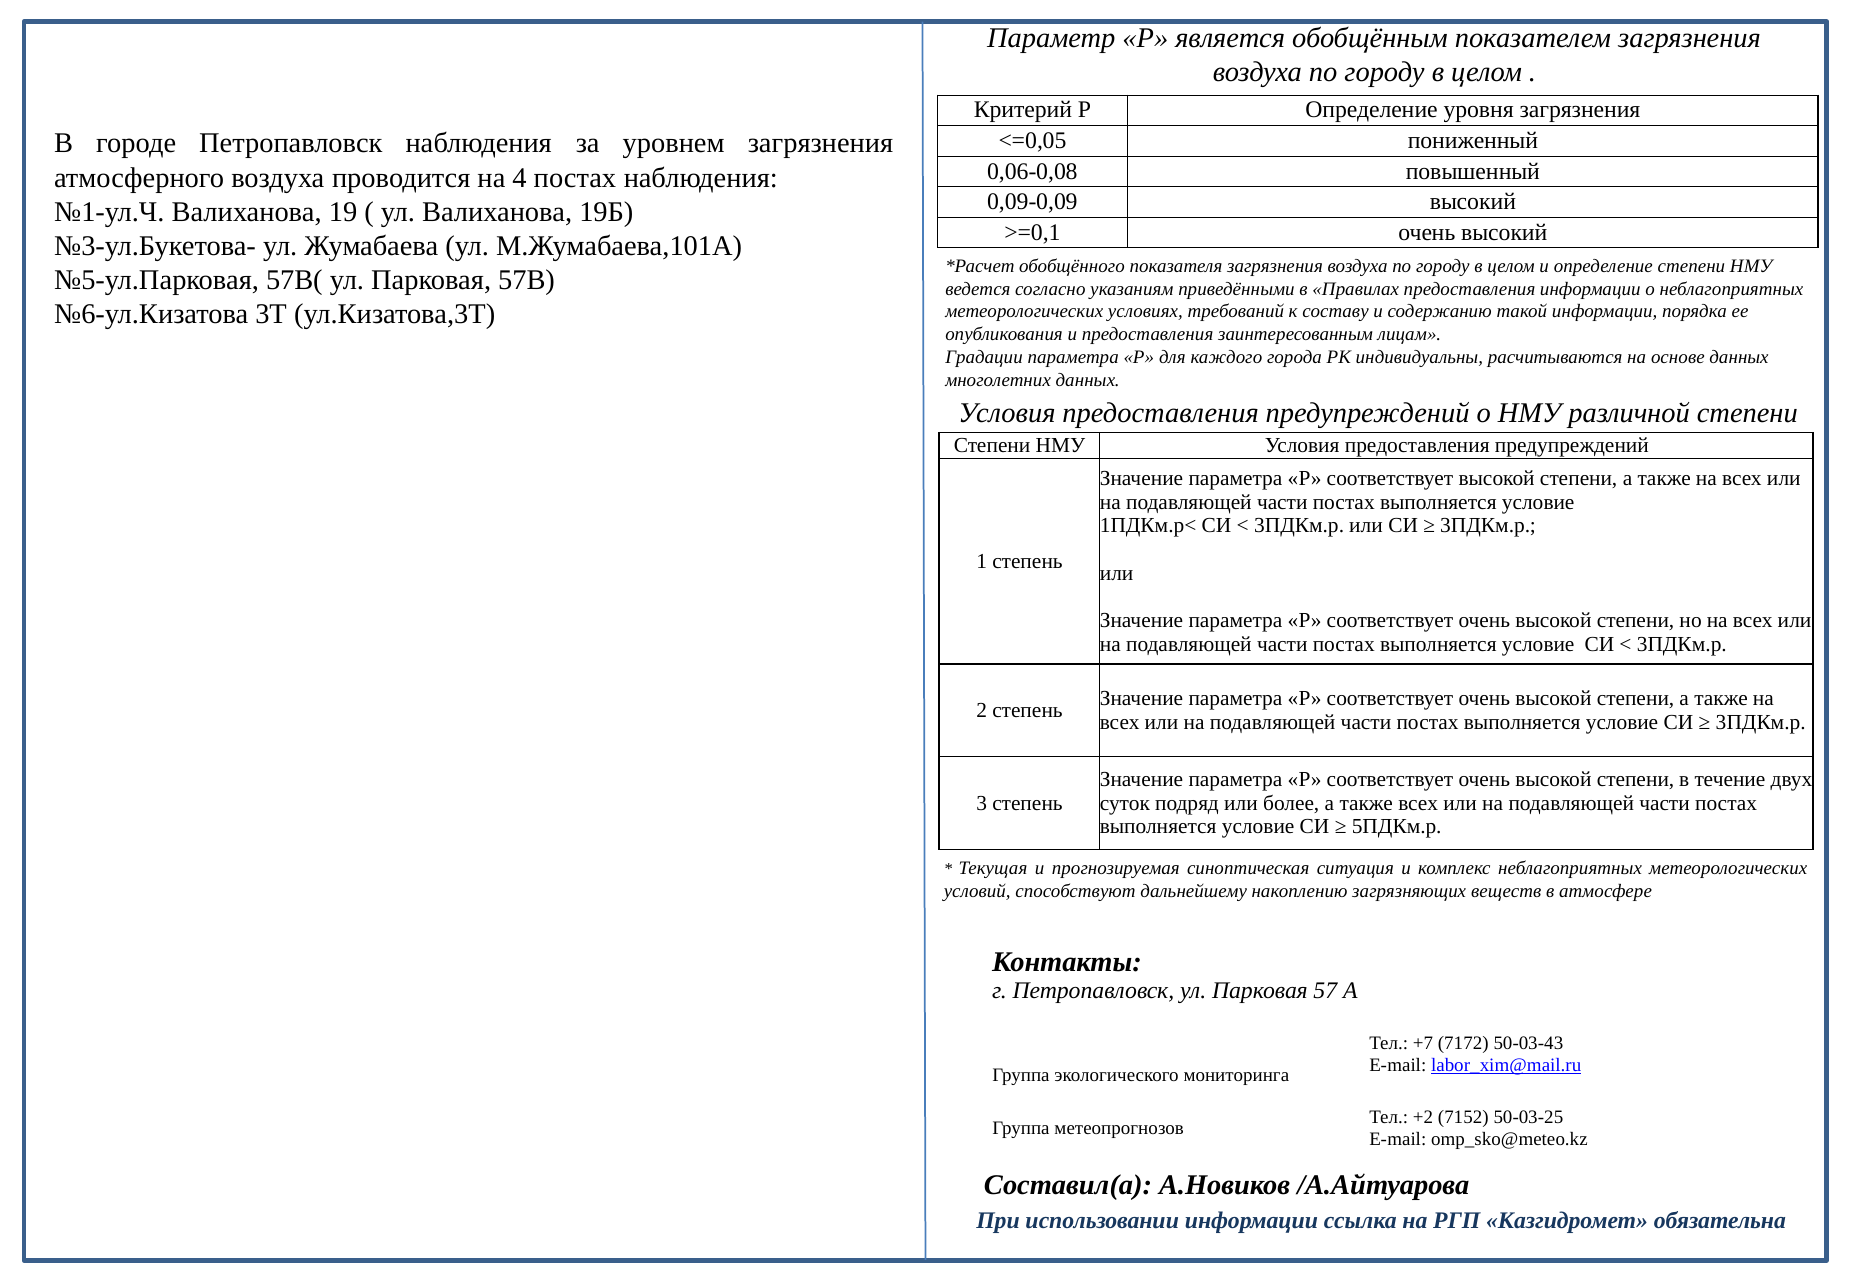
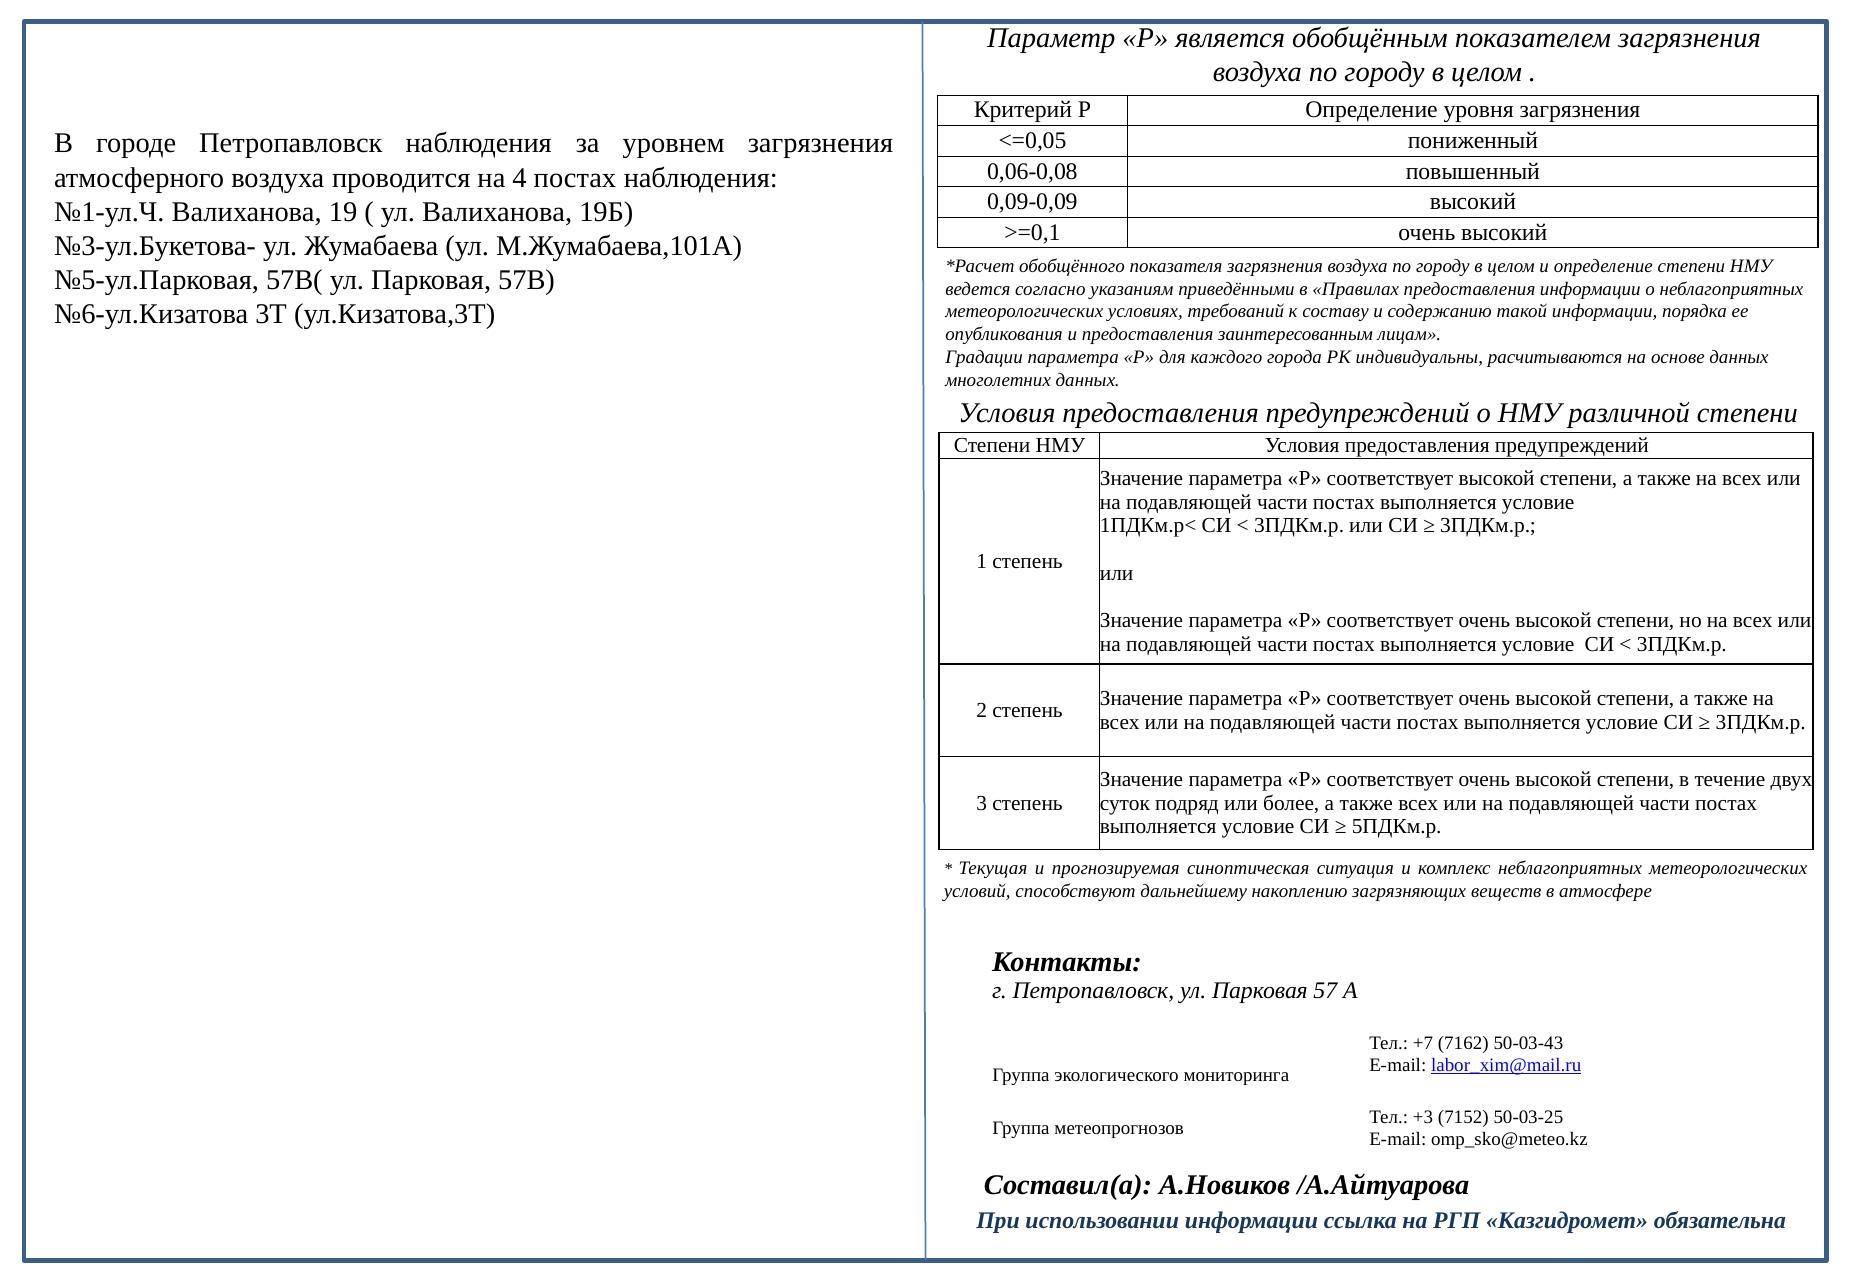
7172: 7172 -> 7162 (1463, 1043)
+2: +2 -> +3 (1423, 1117)
